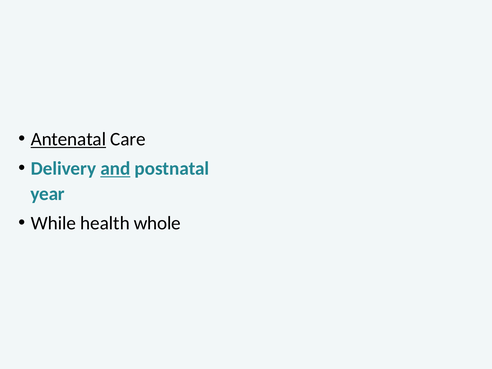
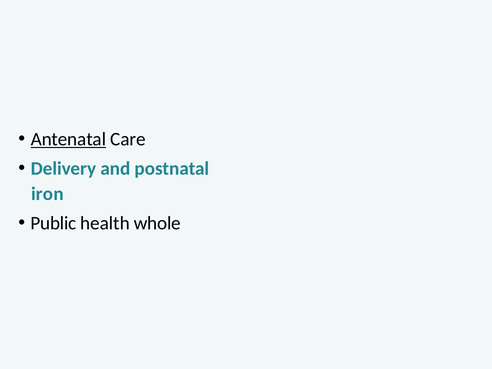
and underline: present -> none (115, 169)
year: year -> iron (47, 194)
While: While -> Public (53, 223)
